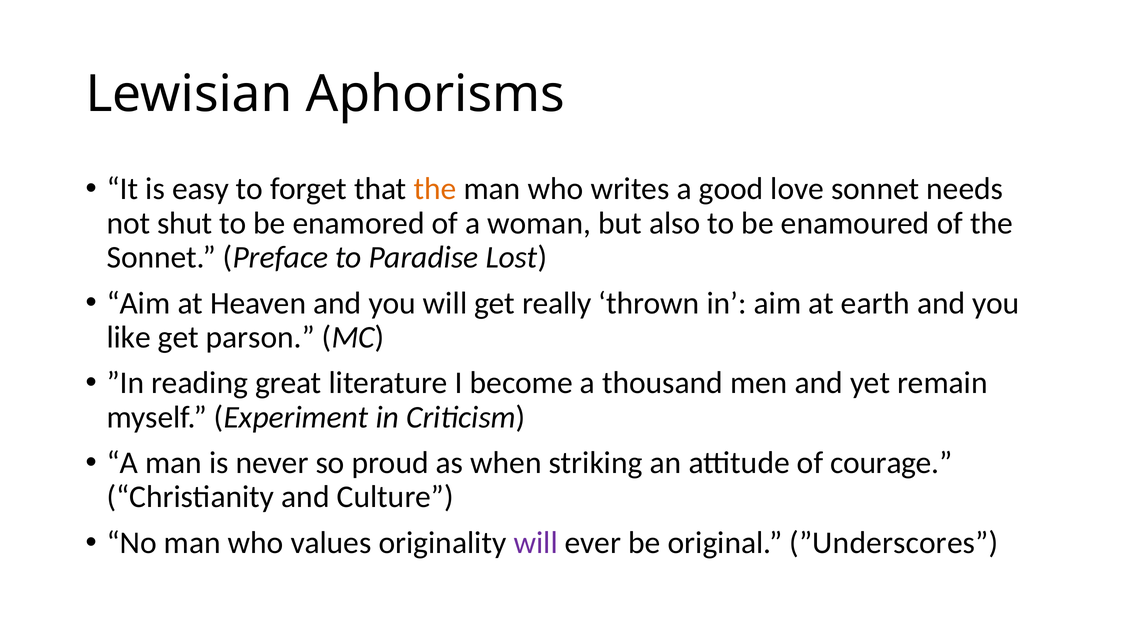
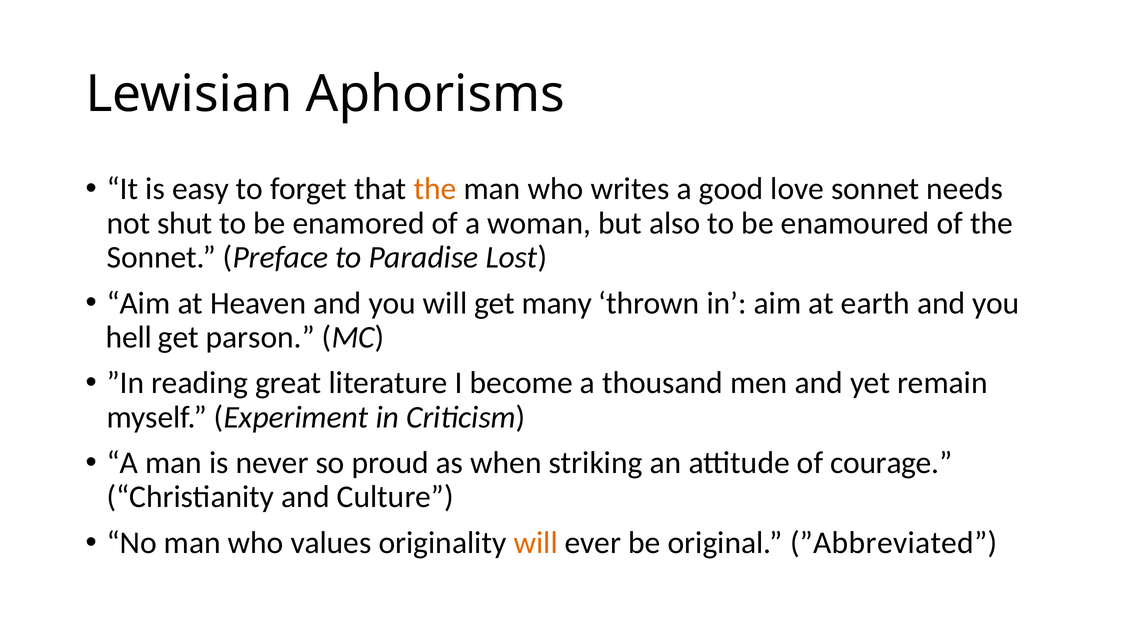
really: really -> many (557, 303)
like: like -> hell (129, 337)
will colour: purple -> orange (536, 543)
”Underscores: ”Underscores -> ”Abbreviated (894, 543)
